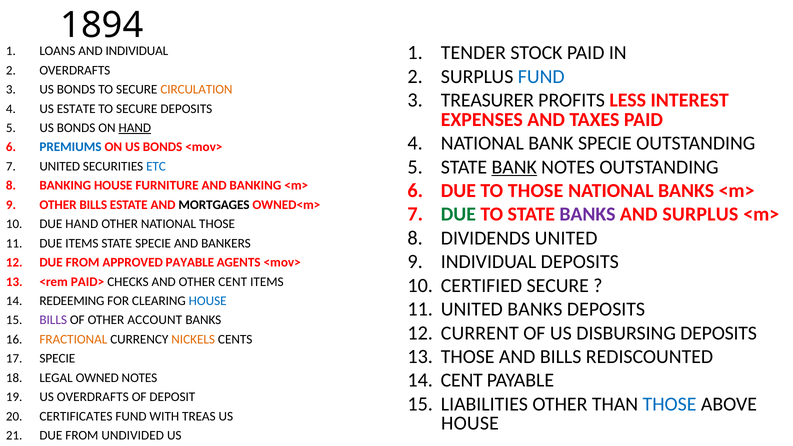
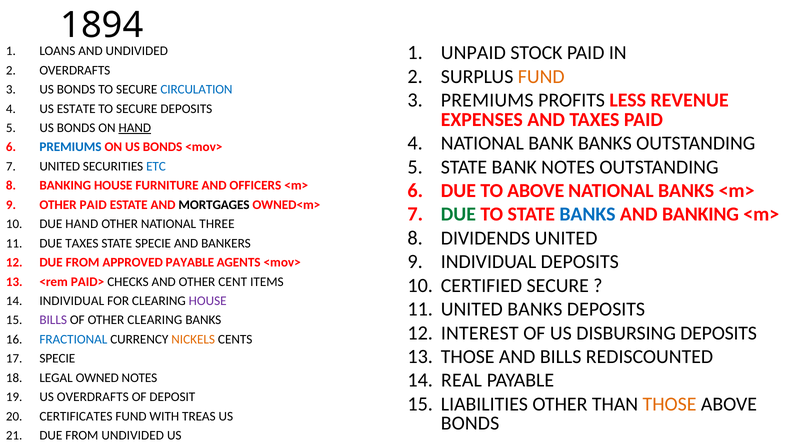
TENDER: TENDER -> UNPAID (473, 53)
INDIVIDUAL: INDIVIDUAL -> UNDIVIDED (137, 51)
FUND colour: blue -> orange (541, 77)
CIRCULATION colour: orange -> blue (196, 89)
TREASURER: TREASURER -> PREMIUMS (487, 100)
INTEREST: INTEREST -> REVENUE (690, 100)
BANK SPECIE: SPECIE -> BANKS (605, 143)
BANK underline: present -> none (514, 167)
AND BANKING: BANKING -> OFFICERS (255, 186)
TO THOSE: THOSE -> ABOVE (536, 191)
OTHER BILLS: BILLS -> PAID (93, 205)
BANKS colour: purple -> blue (587, 214)
AND SURPLUS: SURPLUS -> BANKING (701, 214)
NATIONAL THOSE: THOSE -> THREE (217, 224)
DUE ITEMS: ITEMS -> TAXES (82, 243)
REDEEMING: REDEEMING -> INDIVIDUAL (72, 301)
HOUSE colour: blue -> purple (208, 301)
OTHER ACCOUNT: ACCOUNT -> CLEARING (155, 320)
CURRENT: CURRENT -> INTEREST (480, 333)
FRACTIONAL colour: orange -> blue (73, 339)
CENT: CENT -> REAL (462, 380)
THOSE colour: blue -> orange (670, 404)
HOUSE: HOUSE -> BONDS (470, 423)
